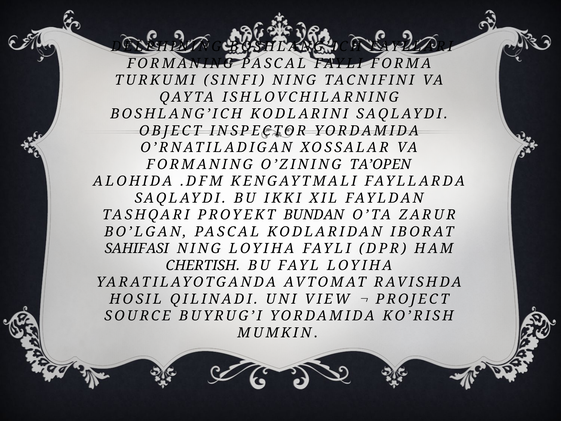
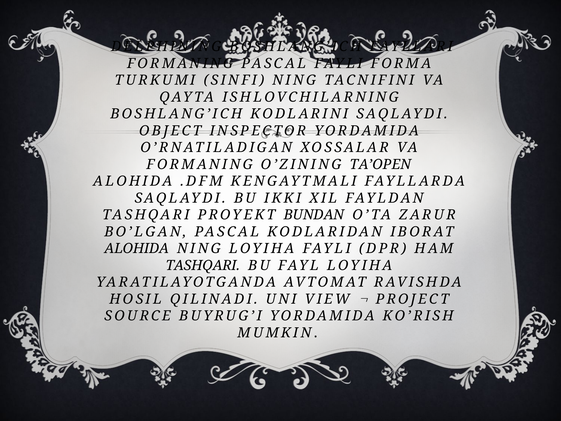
SAHIFASI: SAHIFASI -> ALOHIDA (137, 248)
CHERTISH: CHERTISH -> TASHQARI (203, 265)
